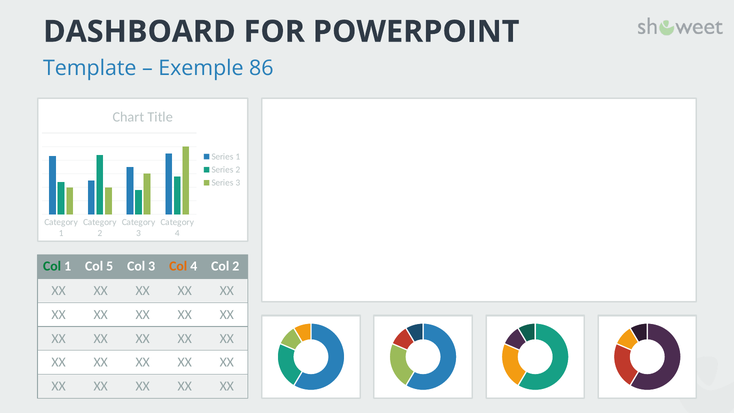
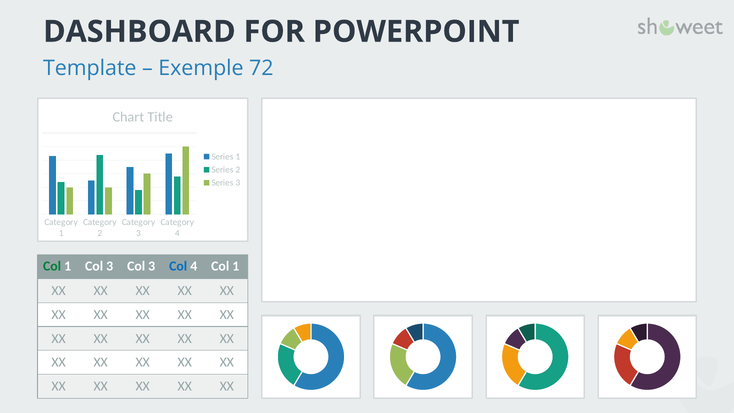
86: 86 -> 72 (261, 68)
1 Col 5: 5 -> 3 (110, 266)
Col colour: orange -> blue (178, 266)
4 Col 2: 2 -> 1 (236, 266)
